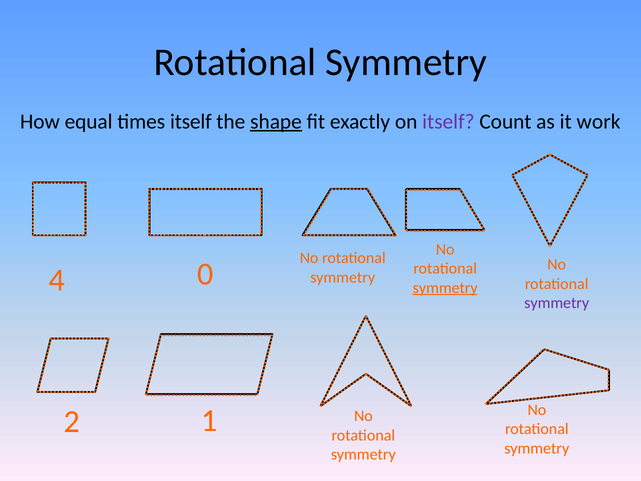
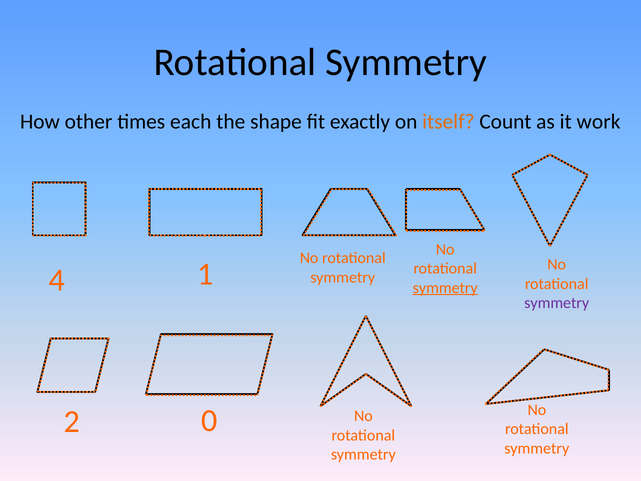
equal: equal -> other (89, 122)
times itself: itself -> each (191, 122)
shape underline: present -> none (276, 122)
itself colour: purple -> orange (448, 122)
0: 0 -> 1 (206, 274)
1: 1 -> 0 (209, 420)
